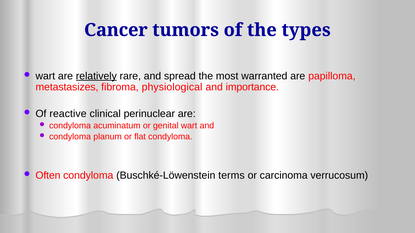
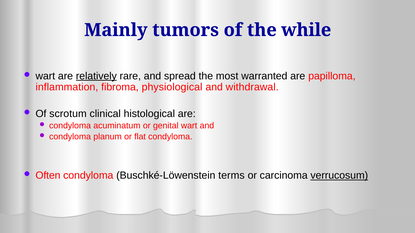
Cancer: Cancer -> Mainly (116, 30)
types: types -> while (306, 30)
metastasizes: metastasizes -> inflammation (67, 87)
importance: importance -> withdrawal (252, 87)
reactive: reactive -> scrotum (68, 114)
perinuclear: perinuclear -> histological (149, 114)
verrucosum underline: none -> present (339, 176)
